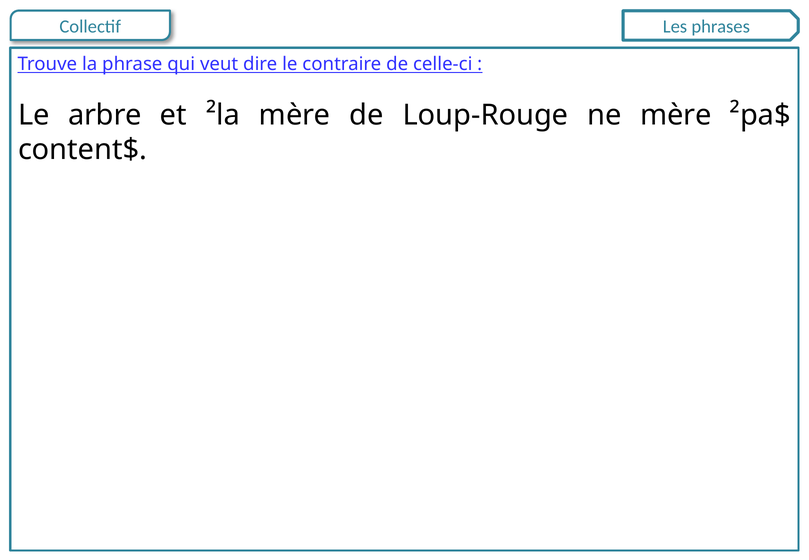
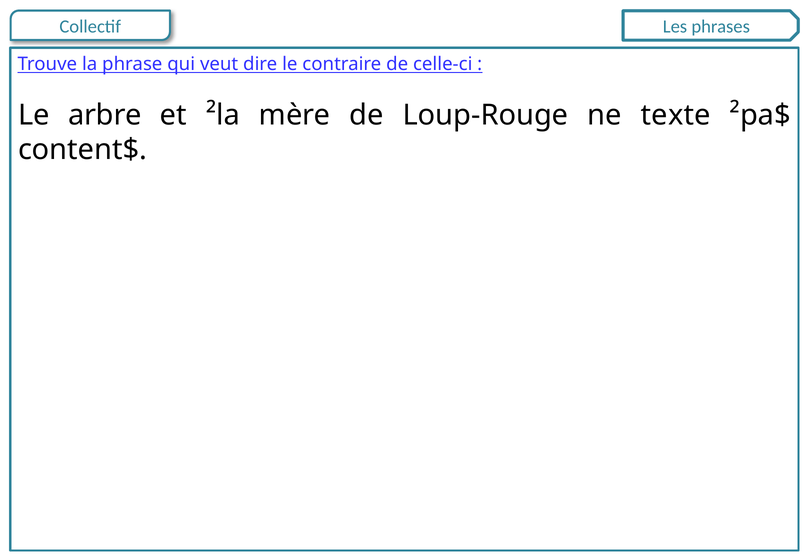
ne mère: mère -> texte (676, 115)
